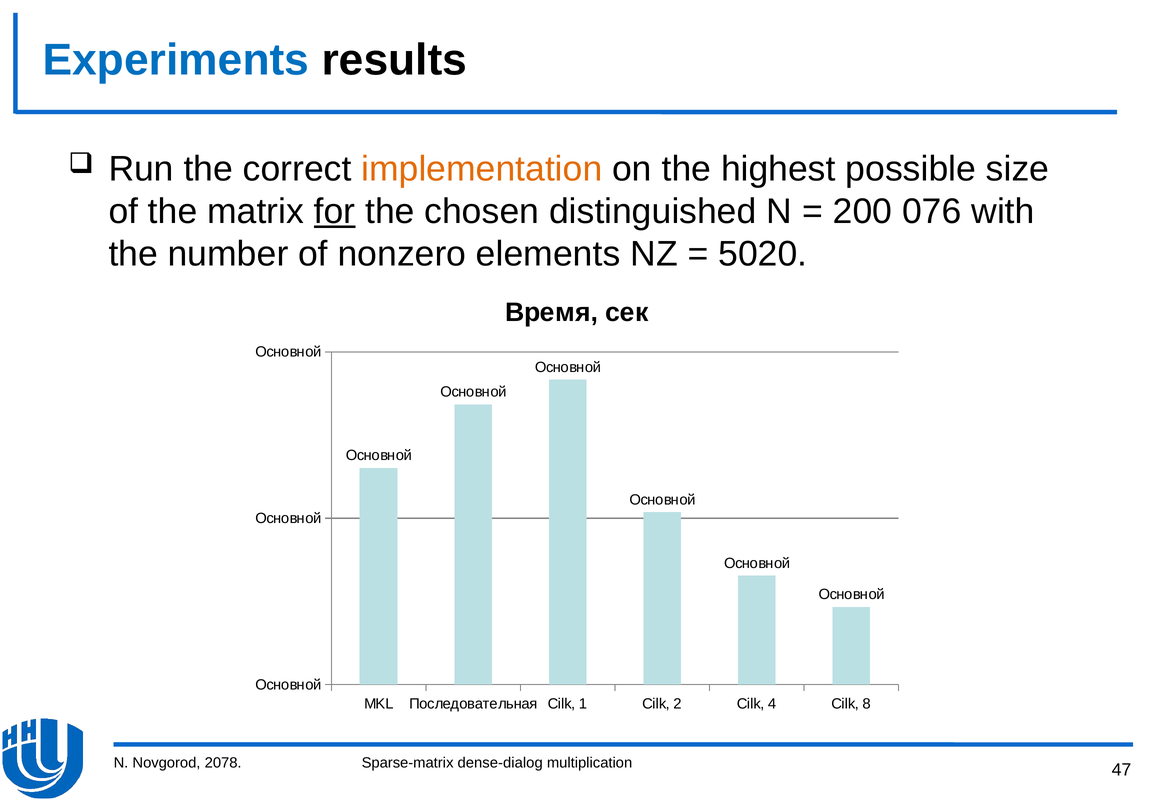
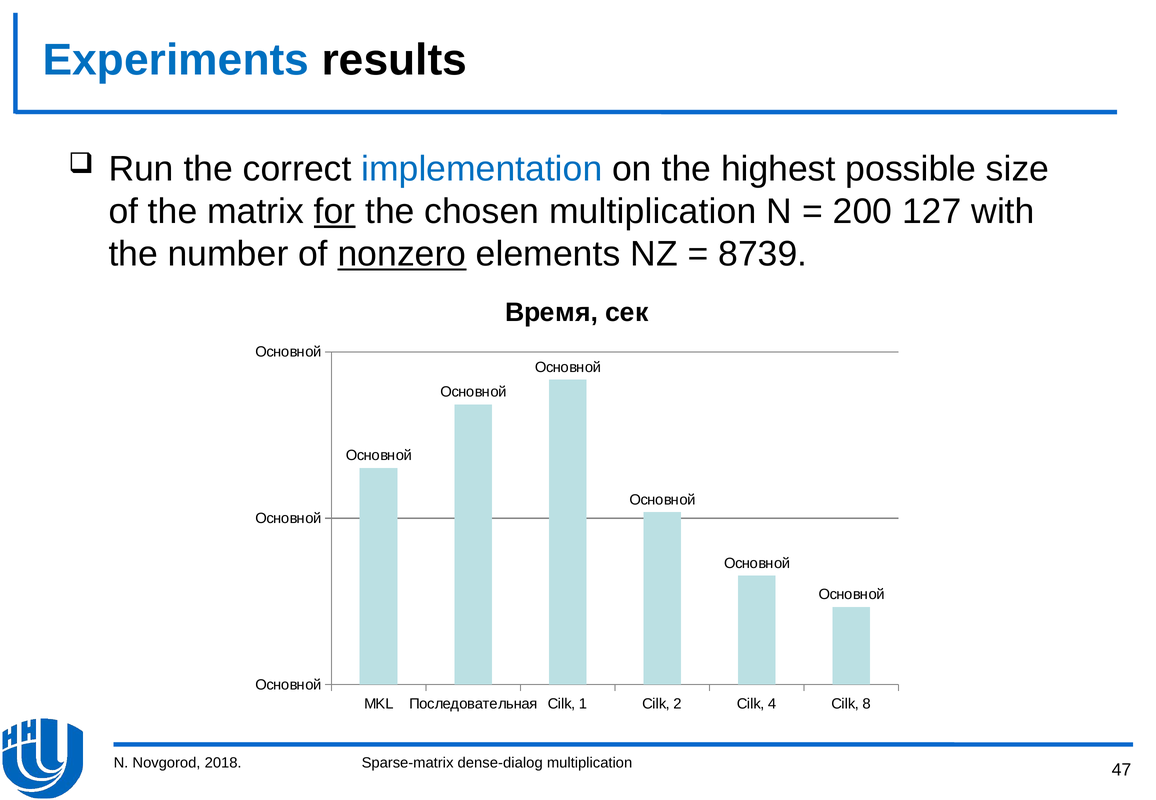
implementation colour: orange -> blue (482, 169)
chosen distinguished: distinguished -> multiplication (653, 212)
076: 076 -> 127 (932, 212)
nonzero underline: none -> present (402, 254)
5020: 5020 -> 8739 (763, 254)
2078: 2078 -> 2018 (223, 763)
